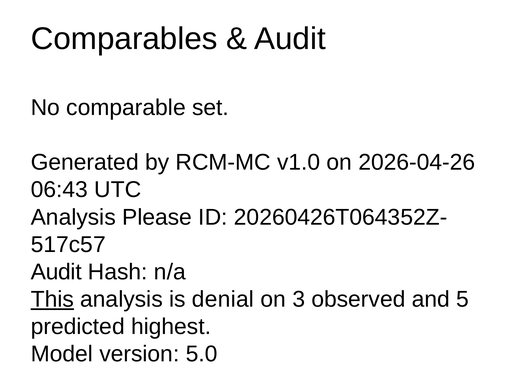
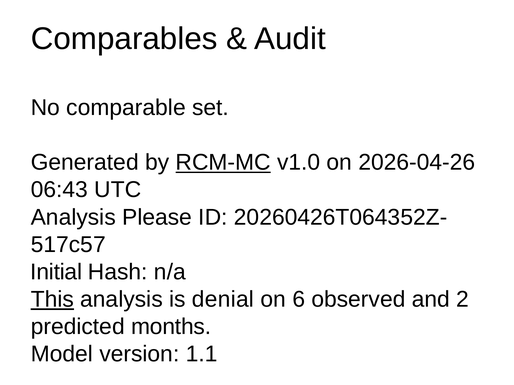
RCM-MC underline: none -> present (223, 163)
Audit: Audit -> Initial (56, 272)
3: 3 -> 6 (299, 300)
5: 5 -> 2 (463, 300)
highest: highest -> months (171, 327)
5.0: 5.0 -> 1.1 (202, 355)
